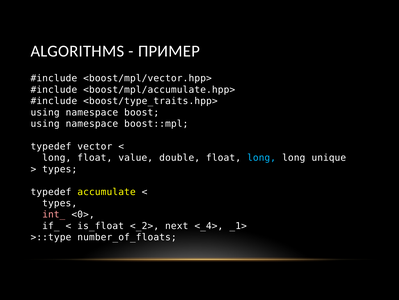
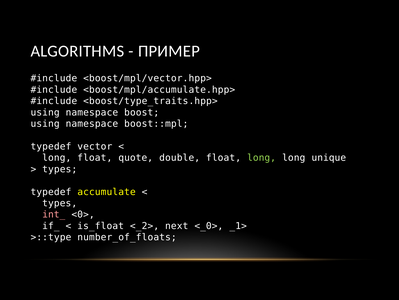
value: value -> quote (136, 157)
long colour: light blue -> light green (262, 157)
<_4>: <_4> -> <_0> (209, 225)
